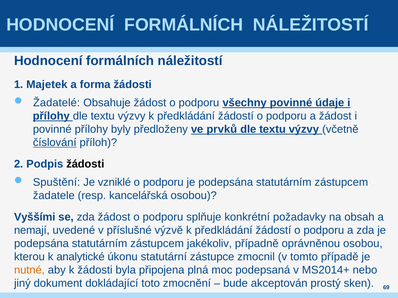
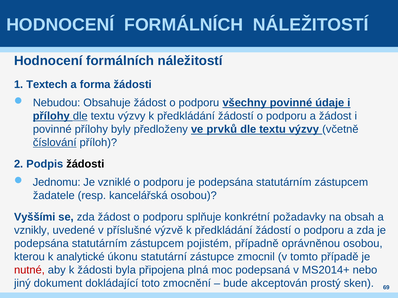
Majetek: Majetek -> Textech (47, 85)
Žadatelé: Žadatelé -> Nebudou (57, 103)
dle underline: none -> present (80, 116)
Spuštění: Spuštění -> Jednomu (57, 183)
nemají: nemají -> vznikly (32, 231)
jakékoliv: jakékoliv -> pojistém (209, 244)
nutné colour: orange -> red (29, 271)
